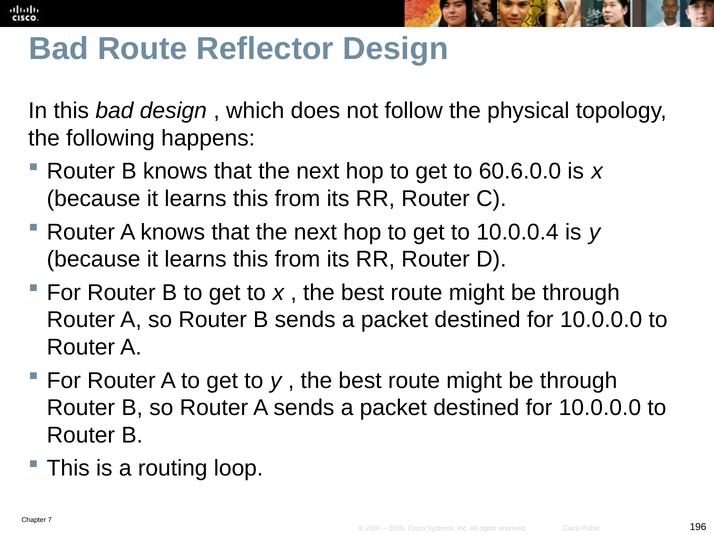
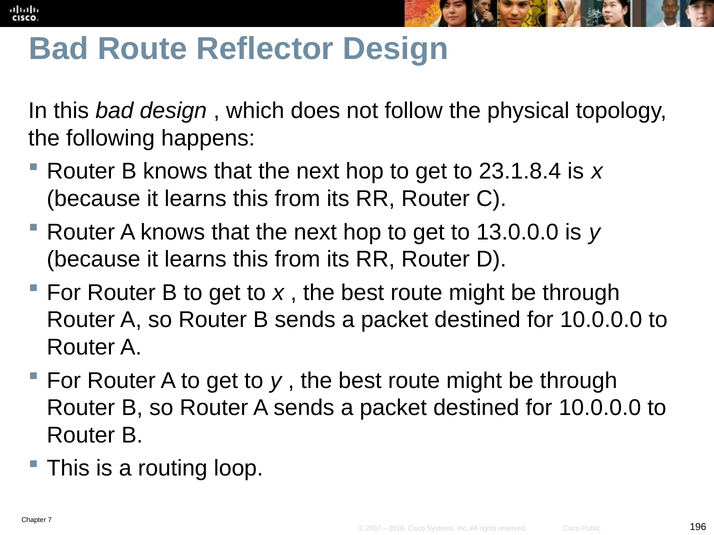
60.6.0.0: 60.6.0.0 -> 23.1.8.4 (520, 172)
10.0.0.4: 10.0.0.4 -> 13.0.0.0 (517, 232)
